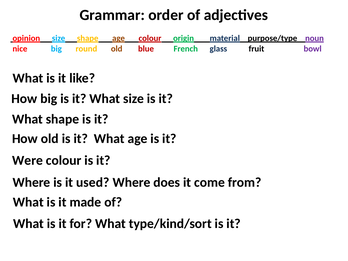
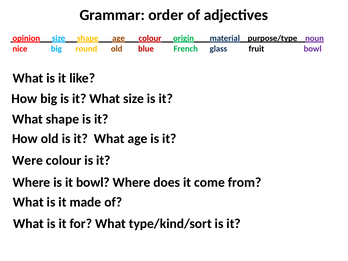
it used: used -> bowl (93, 182)
